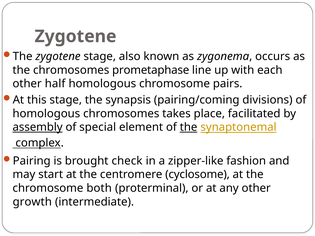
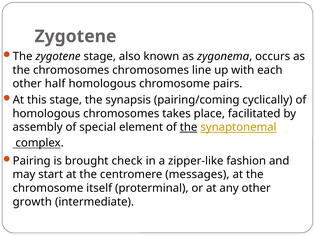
chromosomes prometaphase: prometaphase -> chromosomes (151, 70)
divisions: divisions -> cyclically (267, 100)
assembly underline: present -> none (38, 127)
cyclosome: cyclosome -> messages (197, 175)
both: both -> itself (99, 188)
